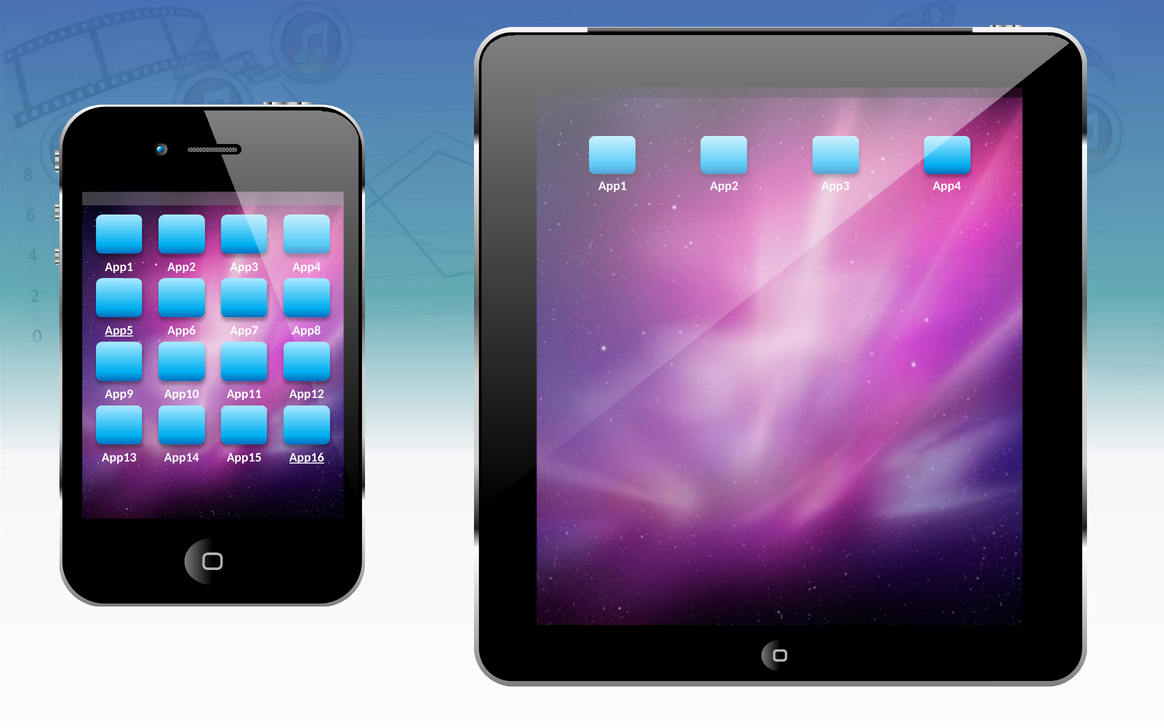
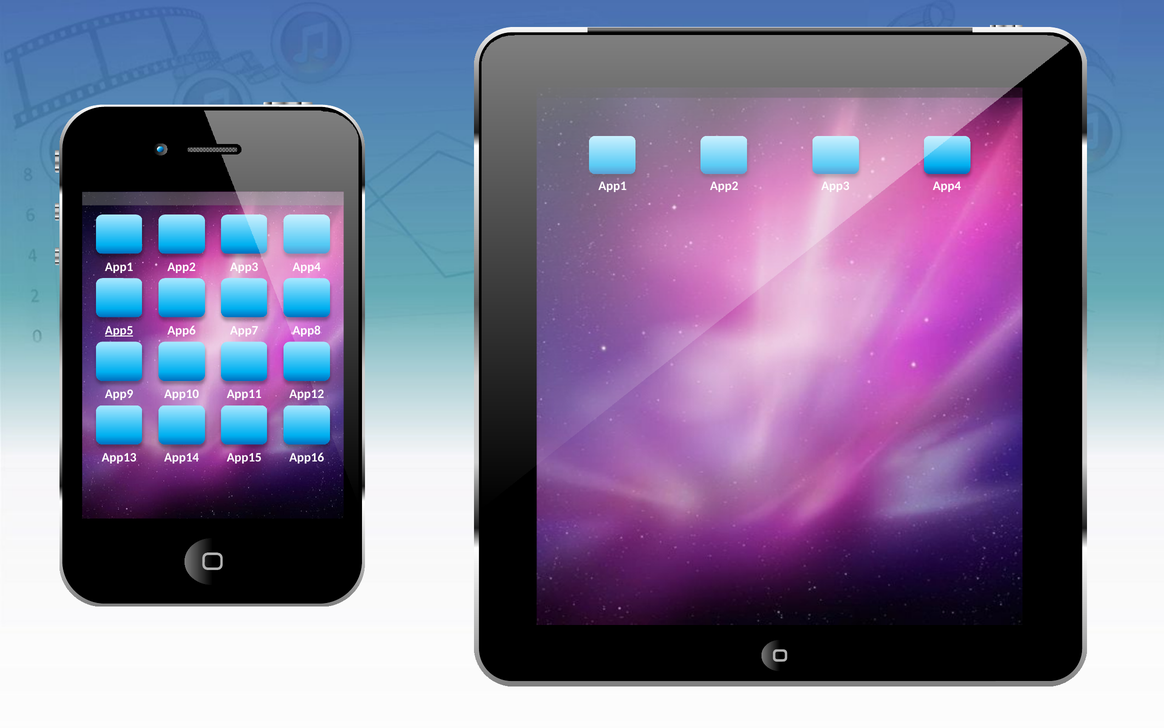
App16 underline: present -> none (307, 457)
